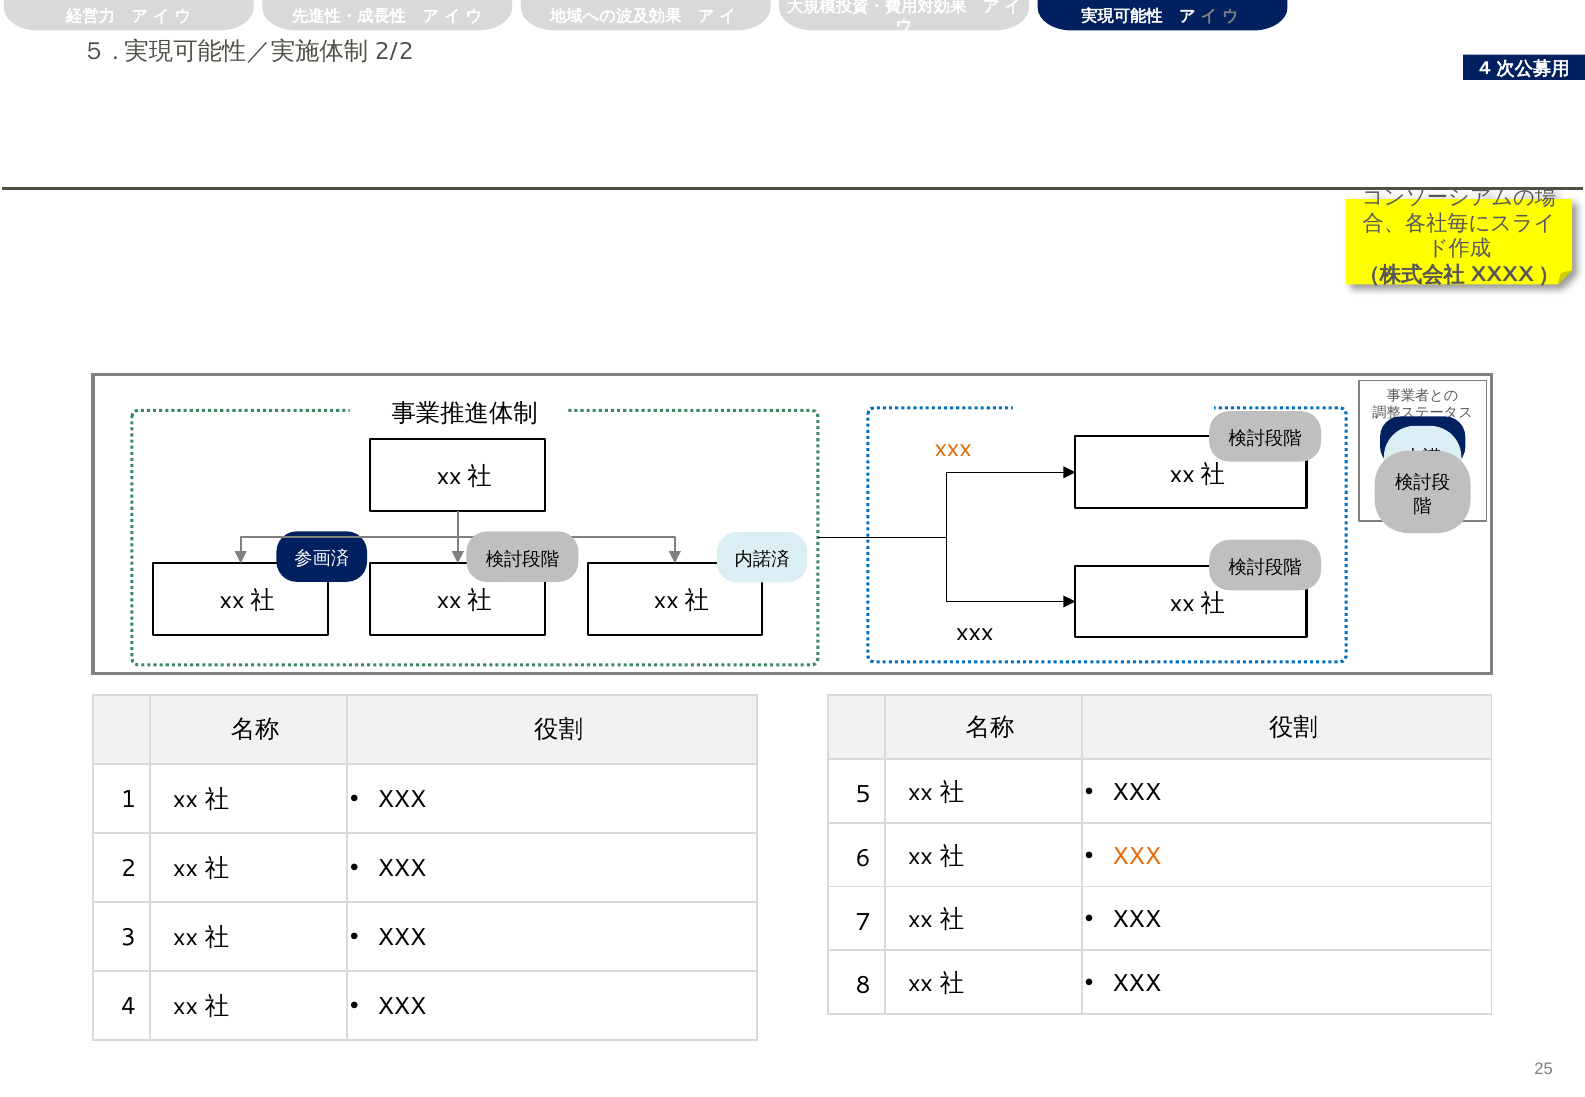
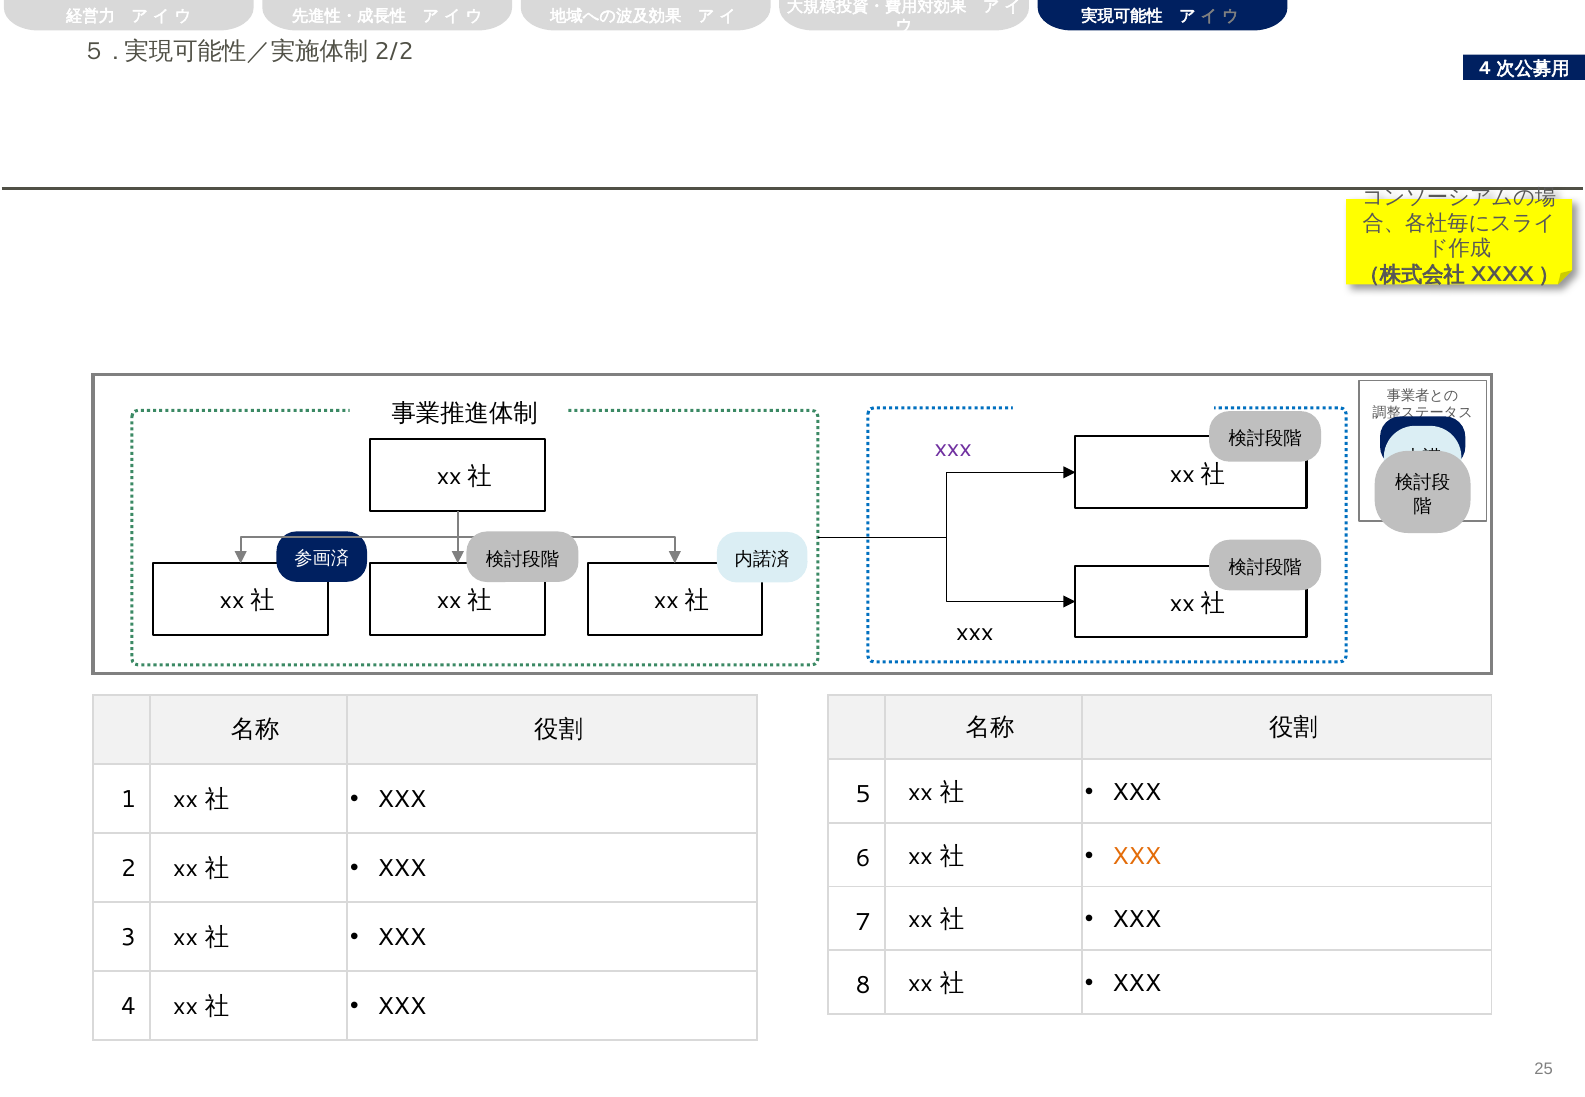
xxx colour: orange -> purple (953, 448)
